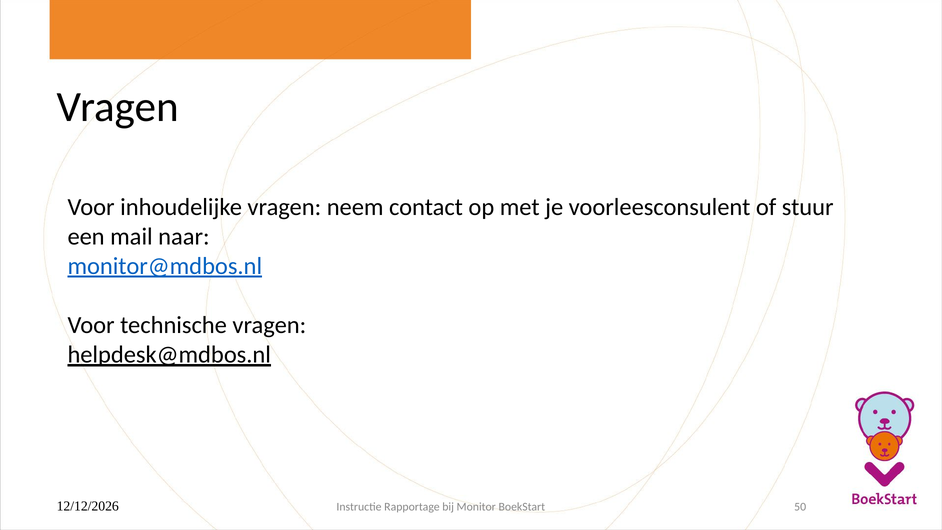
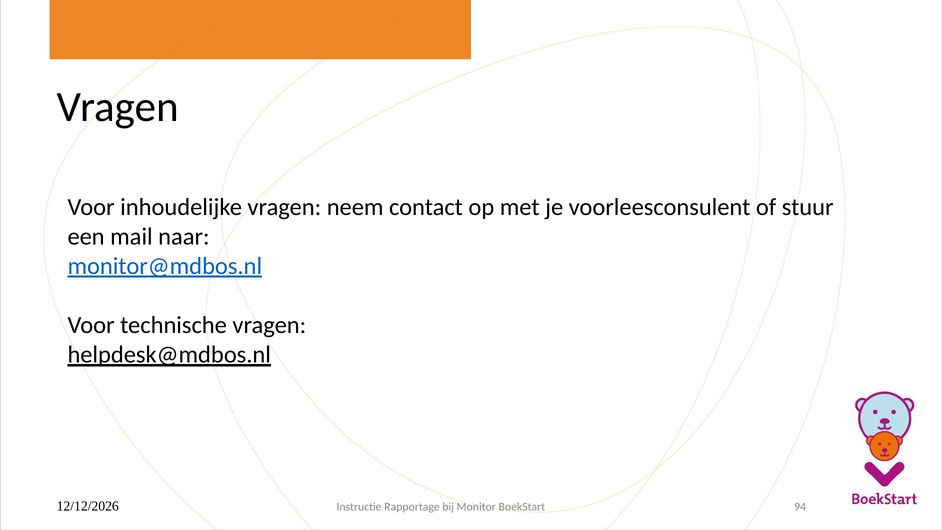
50: 50 -> 94 (800, 507)
